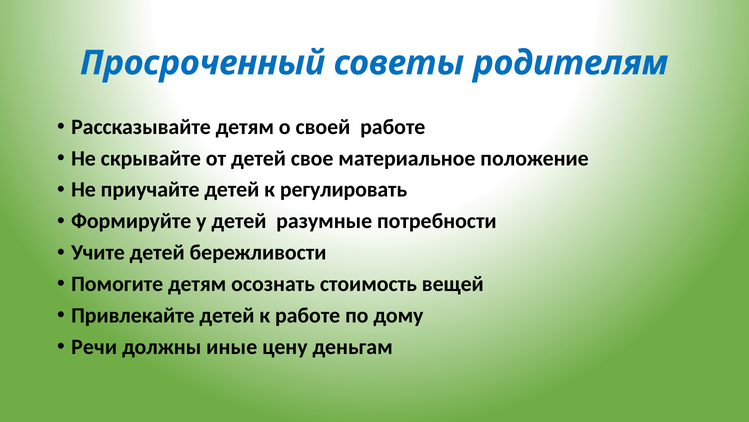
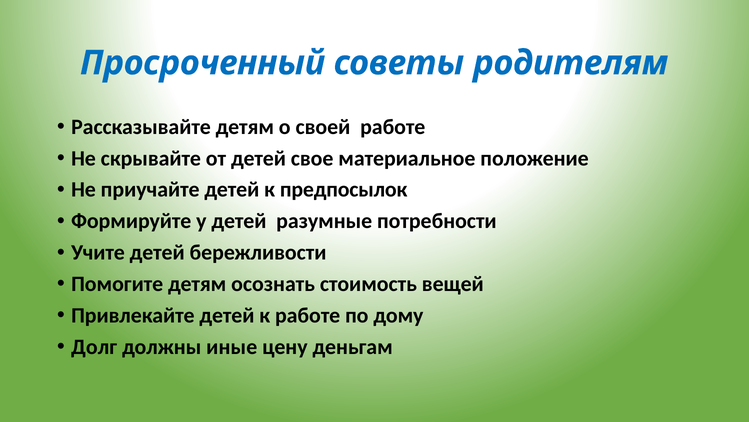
регулировать: регулировать -> предпосылок (344, 189)
Речи: Речи -> Долг (94, 346)
